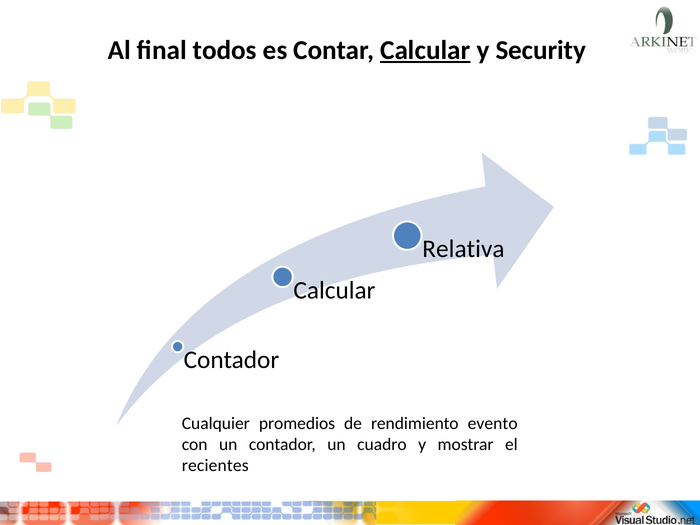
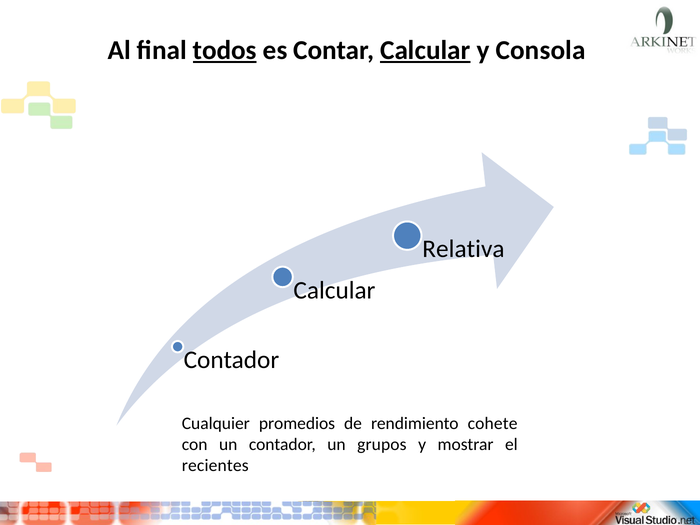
todos underline: none -> present (225, 50)
Security: Security -> Consola (541, 50)
evento: evento -> cohete (493, 423)
cuadro: cuadro -> grupos (382, 444)
